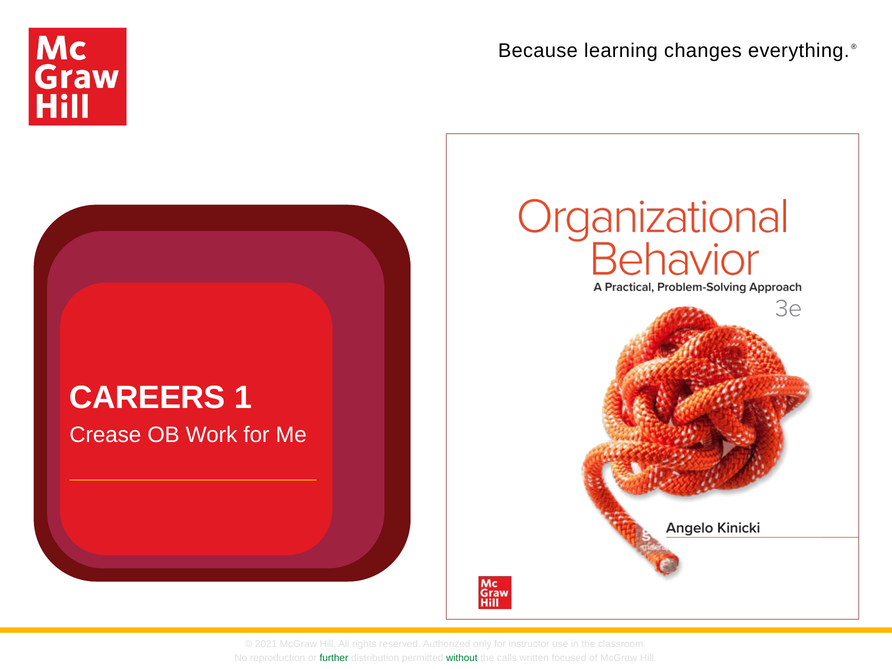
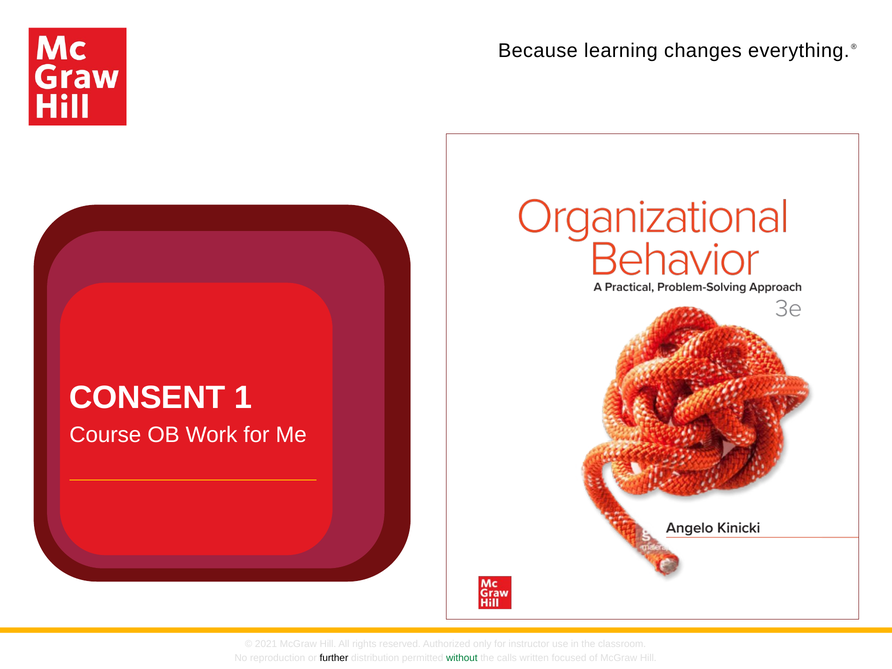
CAREERS: CAREERS -> CONSENT (147, 398)
Crease: Crease -> Course (105, 435)
further colour: green -> black (334, 658)
